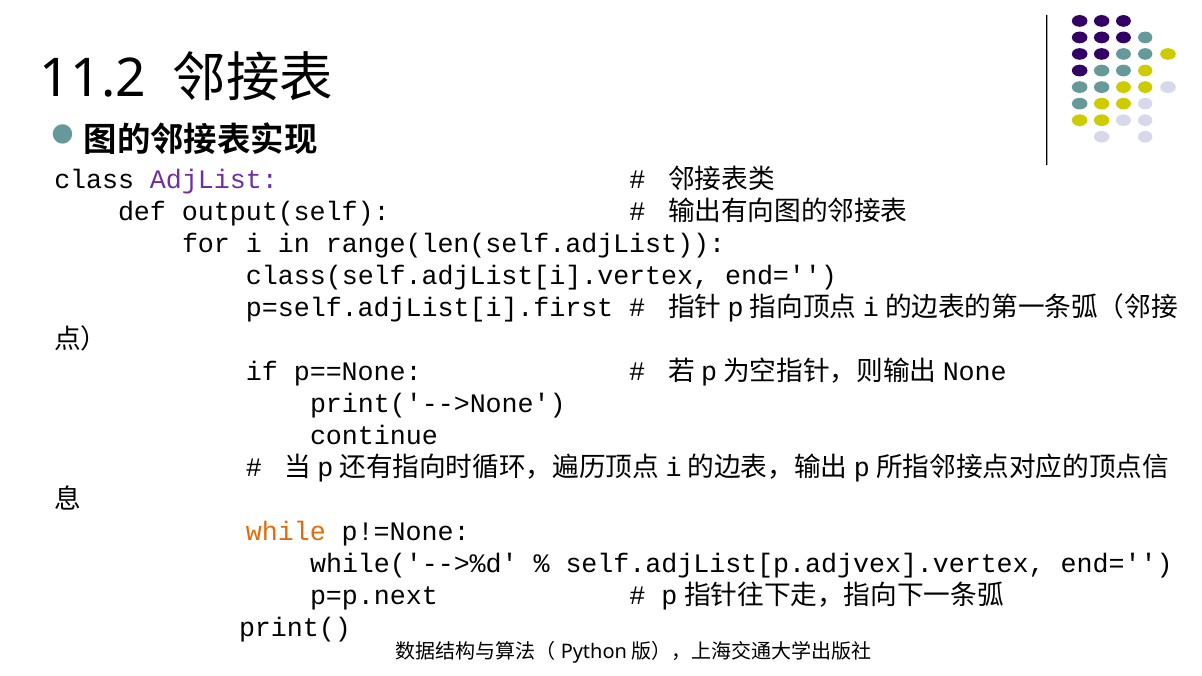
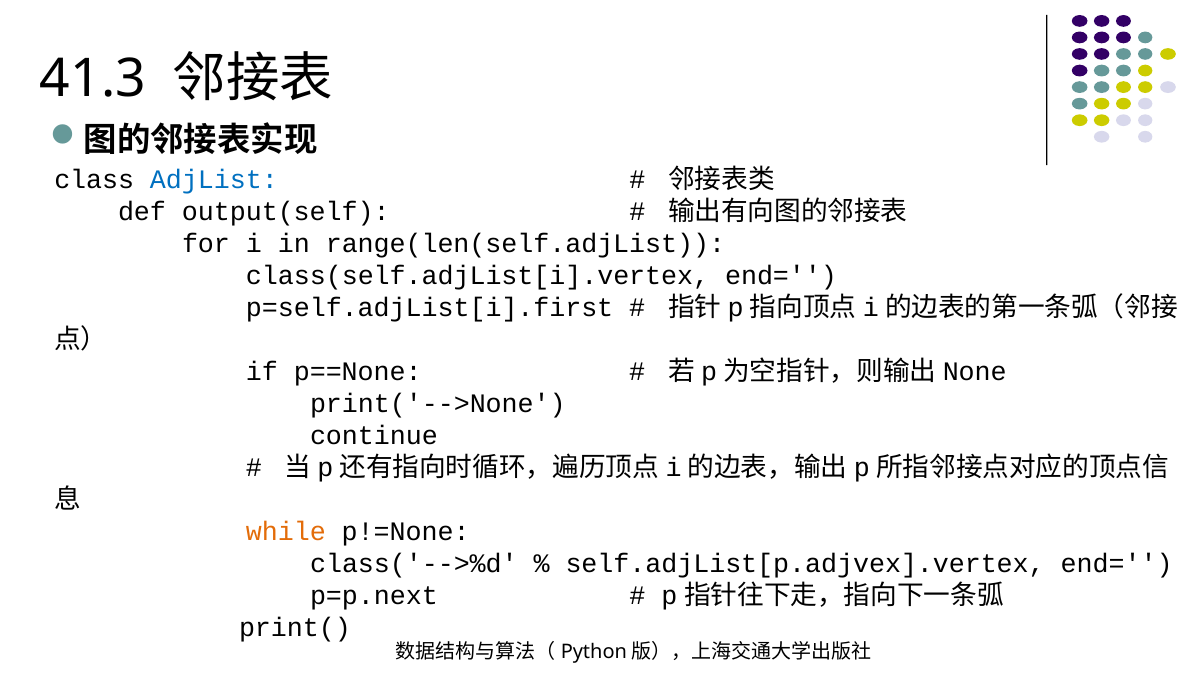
11.2: 11.2 -> 41.3 (93, 79)
AdjList colour: purple -> blue (214, 179)
while('-->%d: while('-->%d -> class('-->%d (414, 564)
